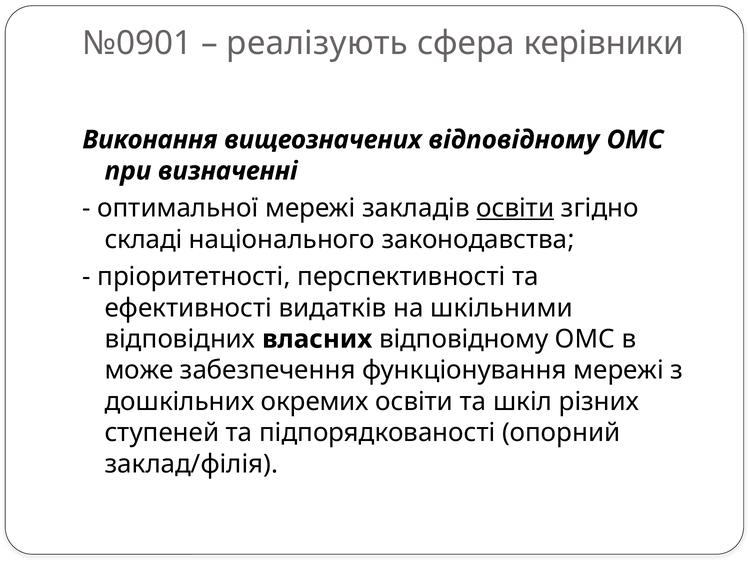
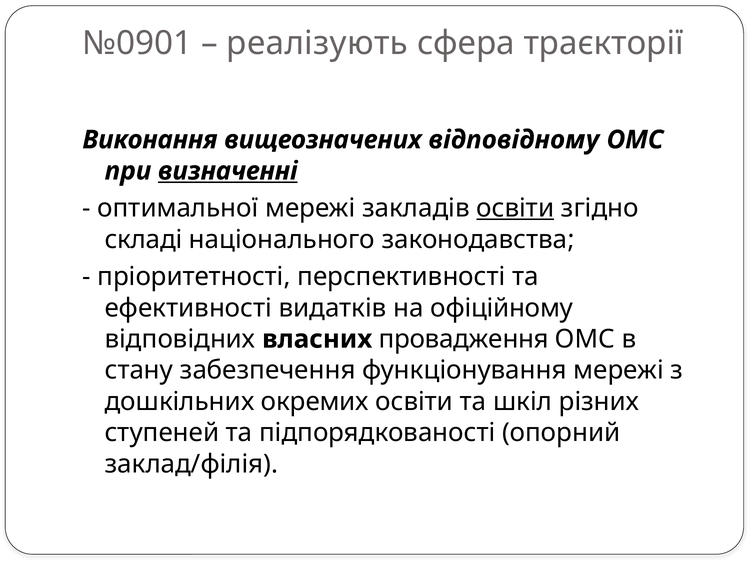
керівники: керівники -> траєкторії (604, 43)
визначенні underline: none -> present (228, 171)
шкільними: шкільними -> офіційному (502, 308)
власних відповідному: відповідному -> провадження (464, 339)
може: може -> стану (139, 370)
